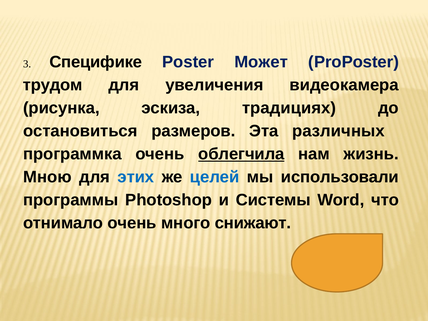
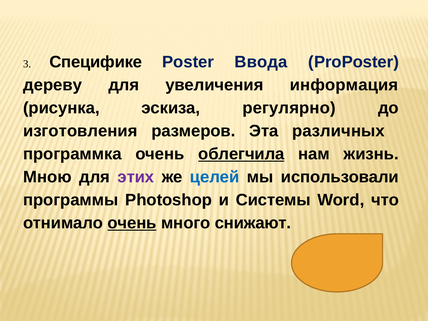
Может: Может -> Ввода (261, 62)
трудом: трудом -> дереву (53, 85)
видеокамера: видеокамера -> информация (344, 85)
традициях: традициях -> регулярно (289, 108)
остановиться: остановиться -> изготовления (80, 131)
этих colour: blue -> purple (136, 177)
очень underline: none -> present (132, 223)
